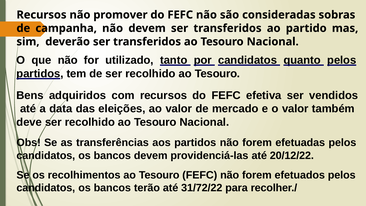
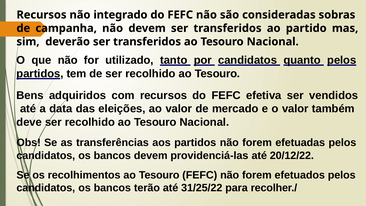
promover: promover -> integrado (120, 15)
31/72/22: 31/72/22 -> 31/25/22 (202, 188)
